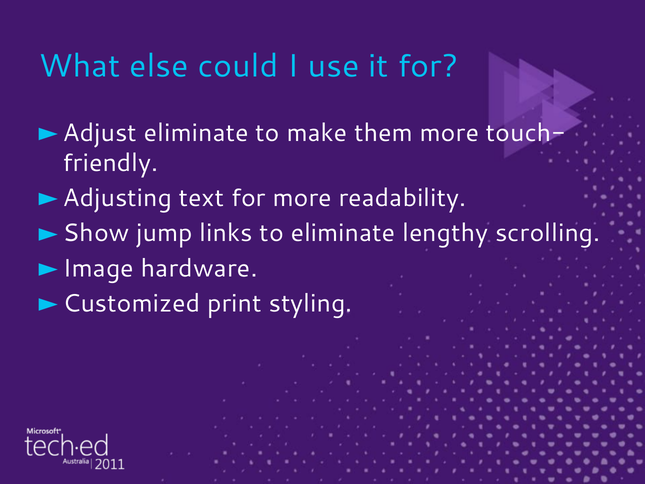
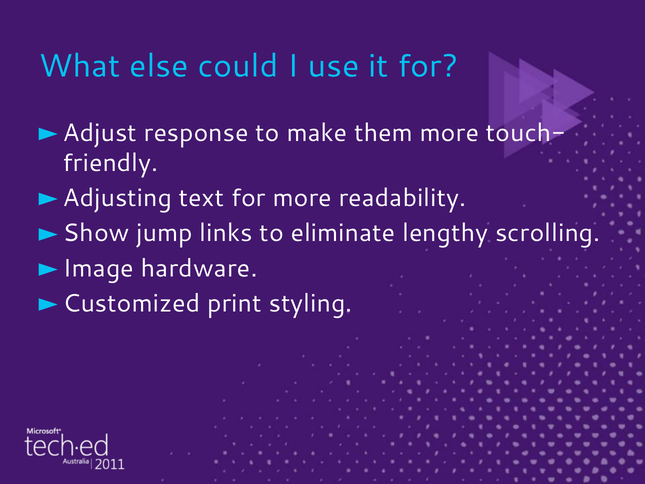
eliminate: eliminate -> response (196, 133)
